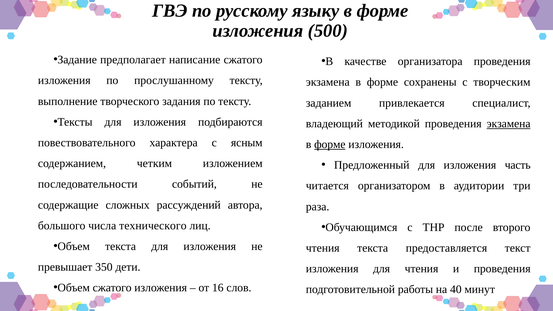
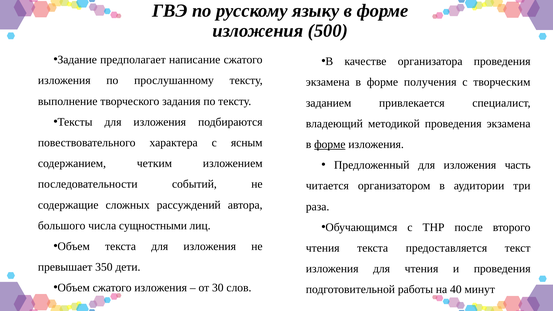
сохранены: сохранены -> получения (430, 82)
экзамена underline: present -> none (509, 124)
технического: технического -> сущностными (153, 226)
16: 16 -> 30 (218, 288)
